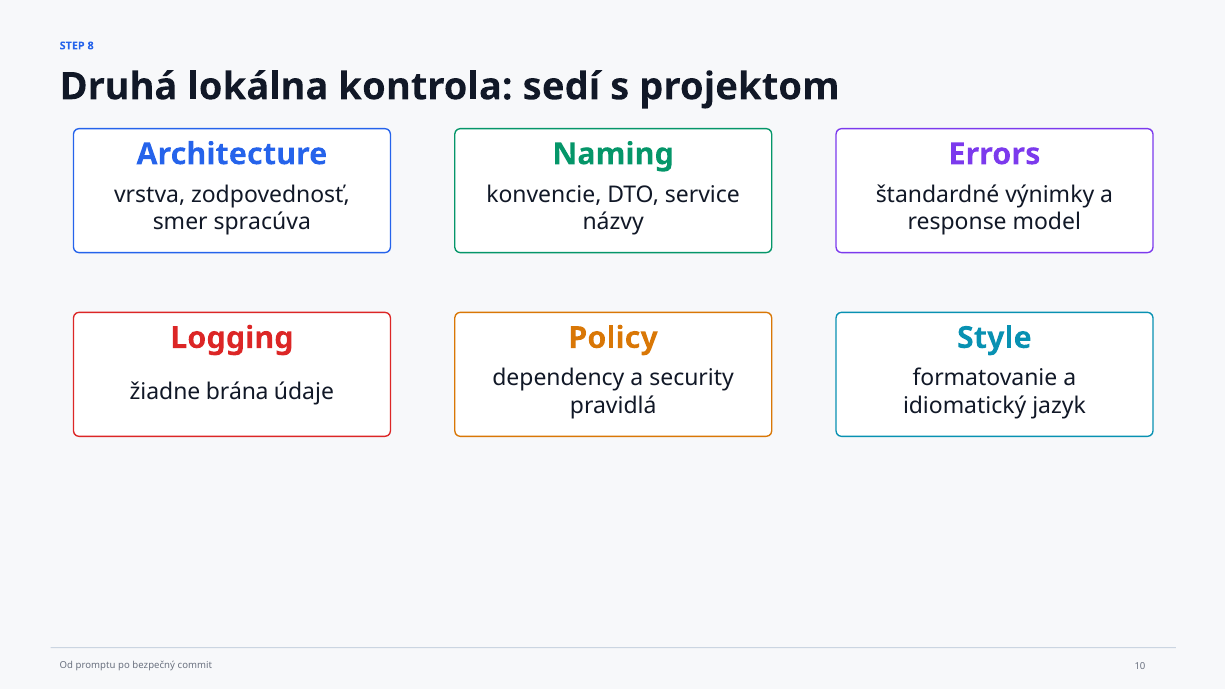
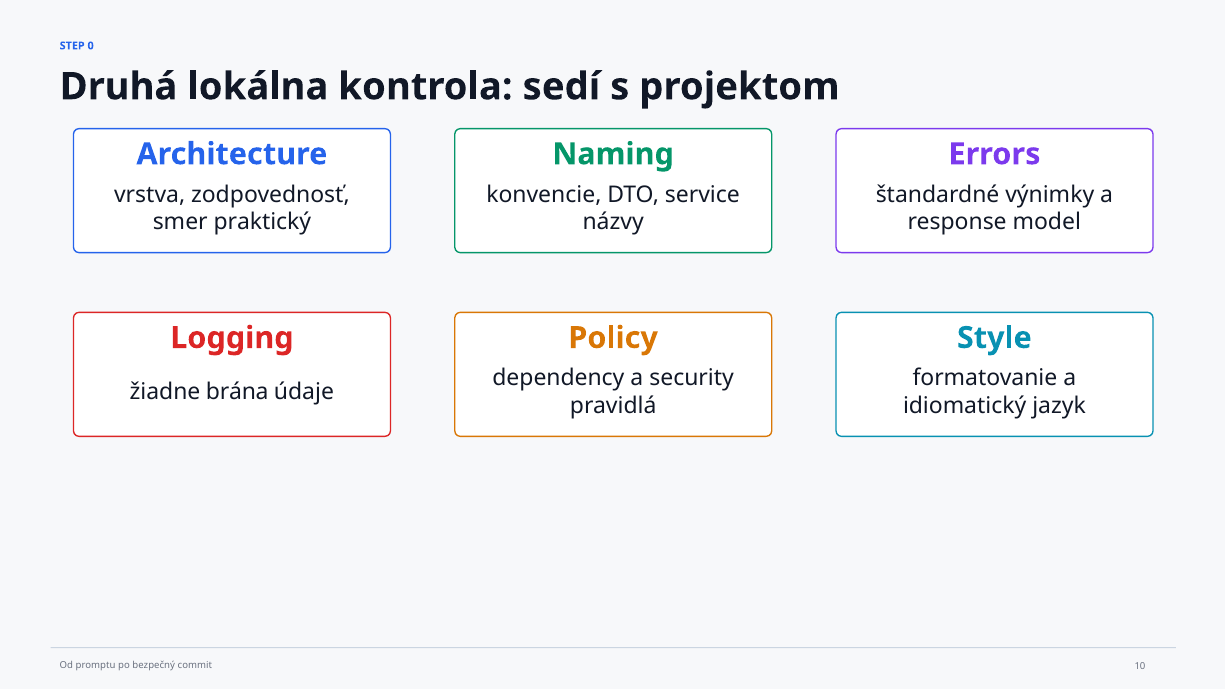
8: 8 -> 0 (91, 46)
spracúva: spracúva -> praktický (262, 222)
